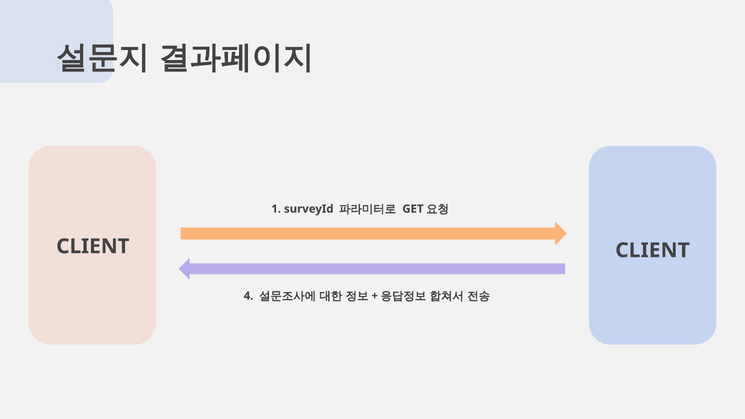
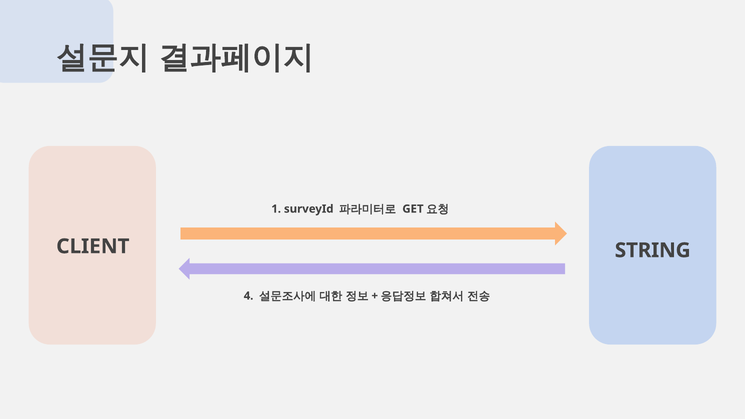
CLIENT CLIENT: CLIENT -> STRING (653, 250)
